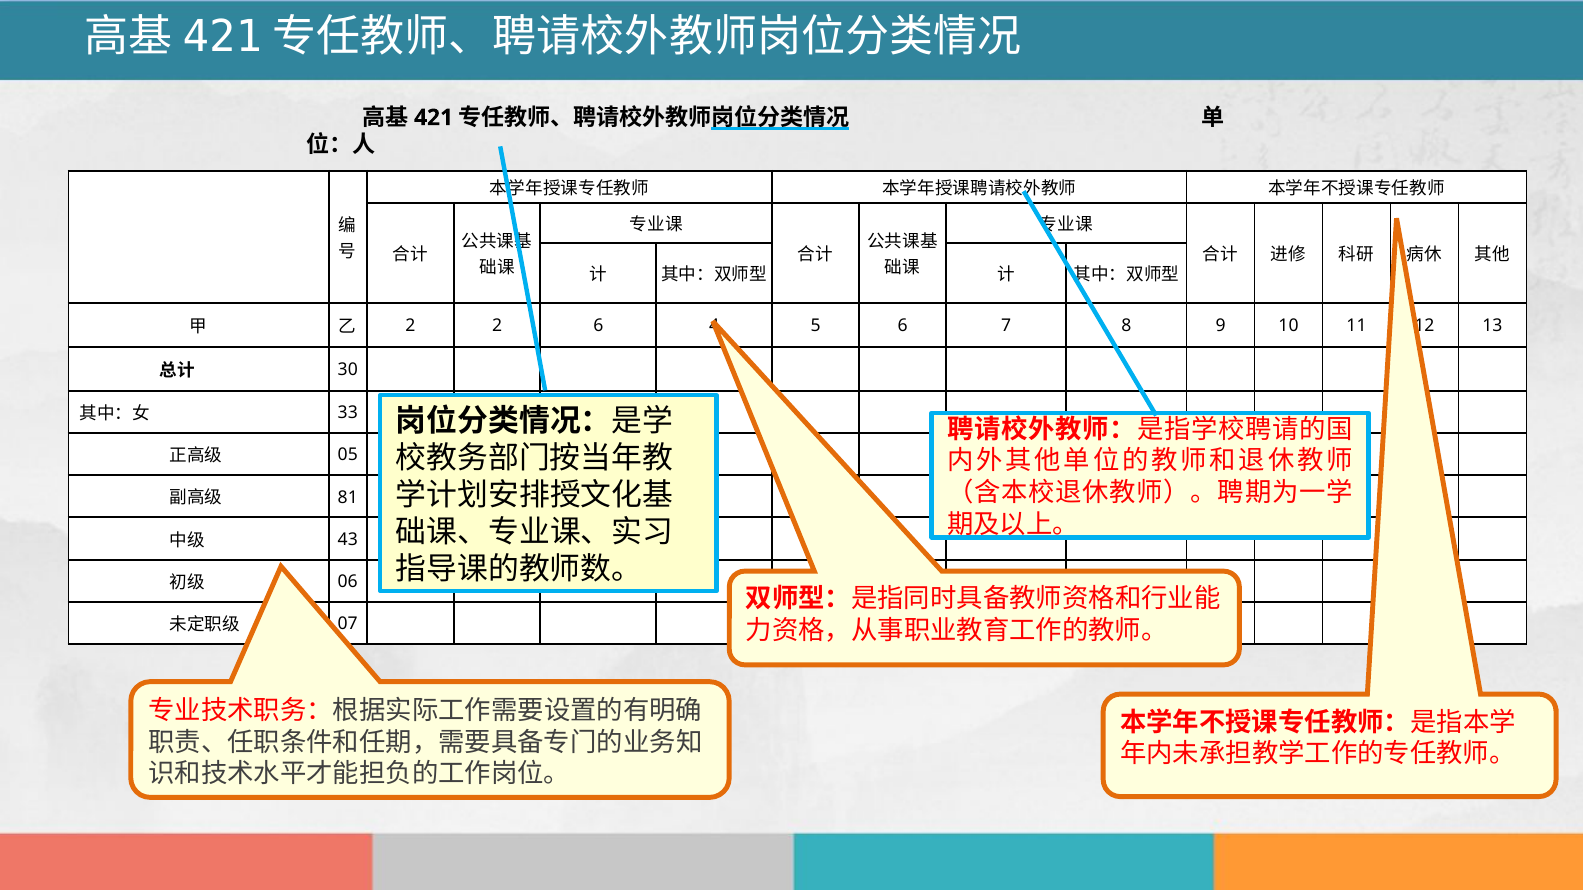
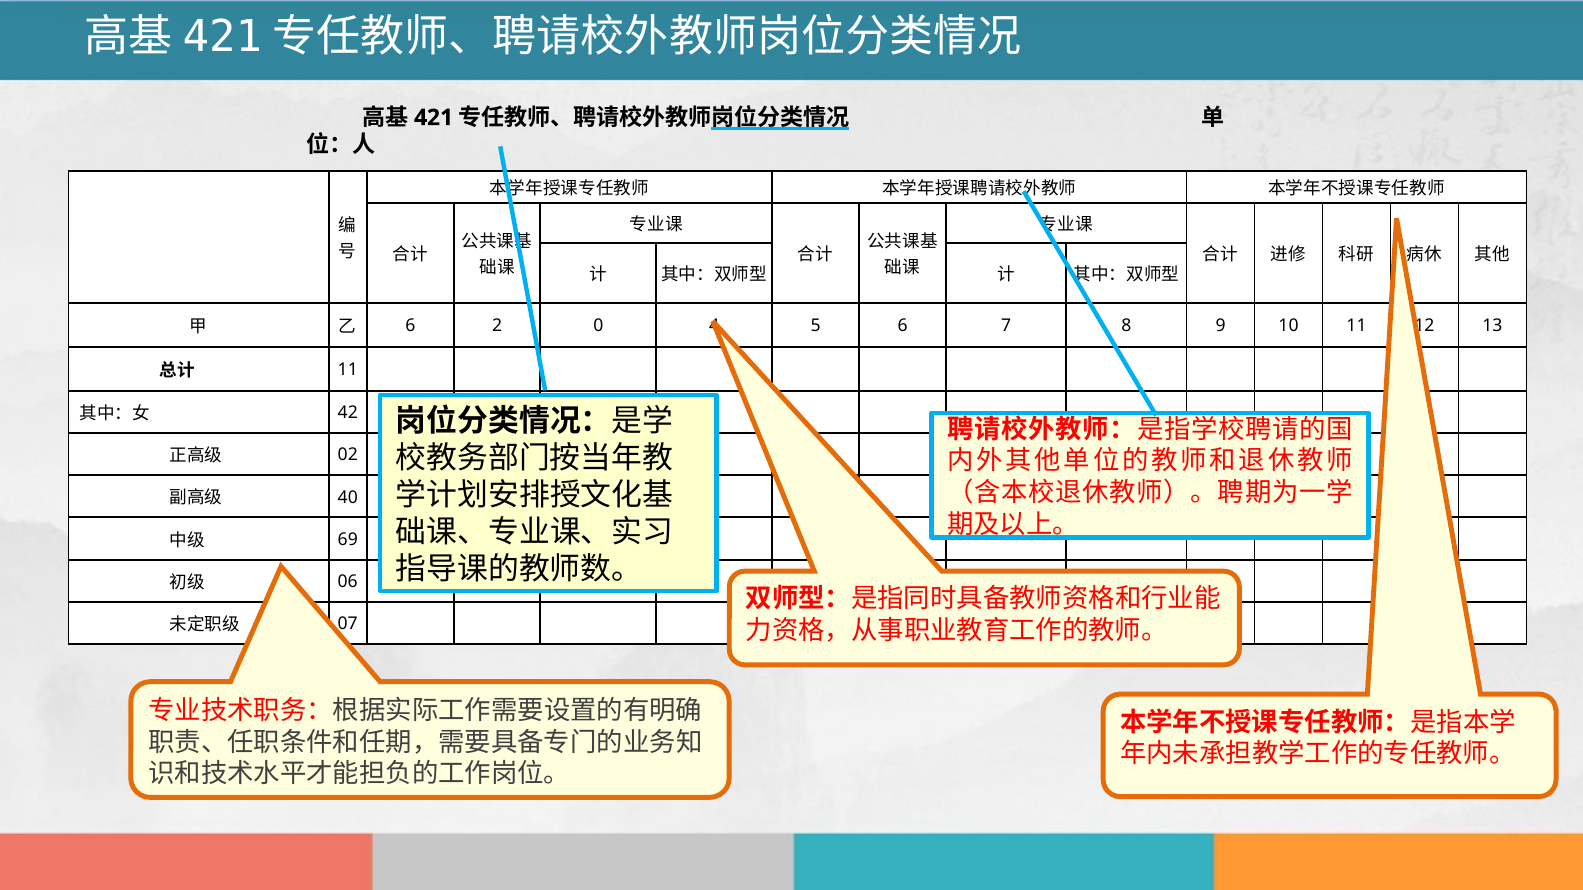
2: 2 -> 6 (410, 326)
2 6: 6 -> 0 (598, 326)
30: 30 -> 11 (348, 370)
33: 33 -> 42 (348, 413)
05: 05 -> 02 (348, 455)
81: 81 -> 40 (348, 498)
43: 43 -> 69 (348, 540)
